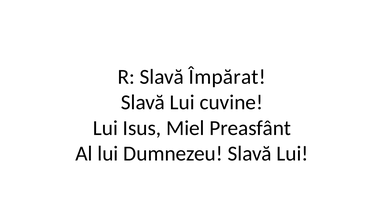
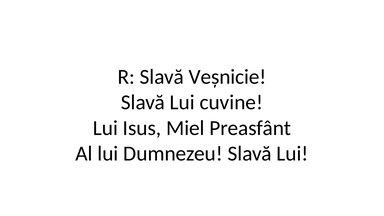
Împărat: Împărat -> Veșnicie (227, 77)
